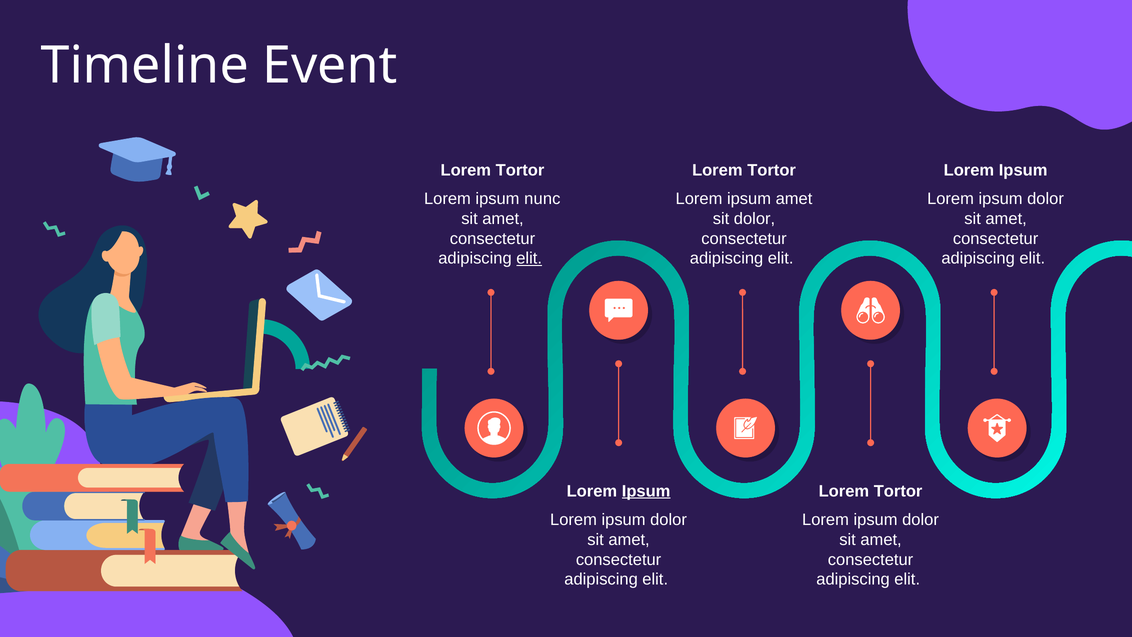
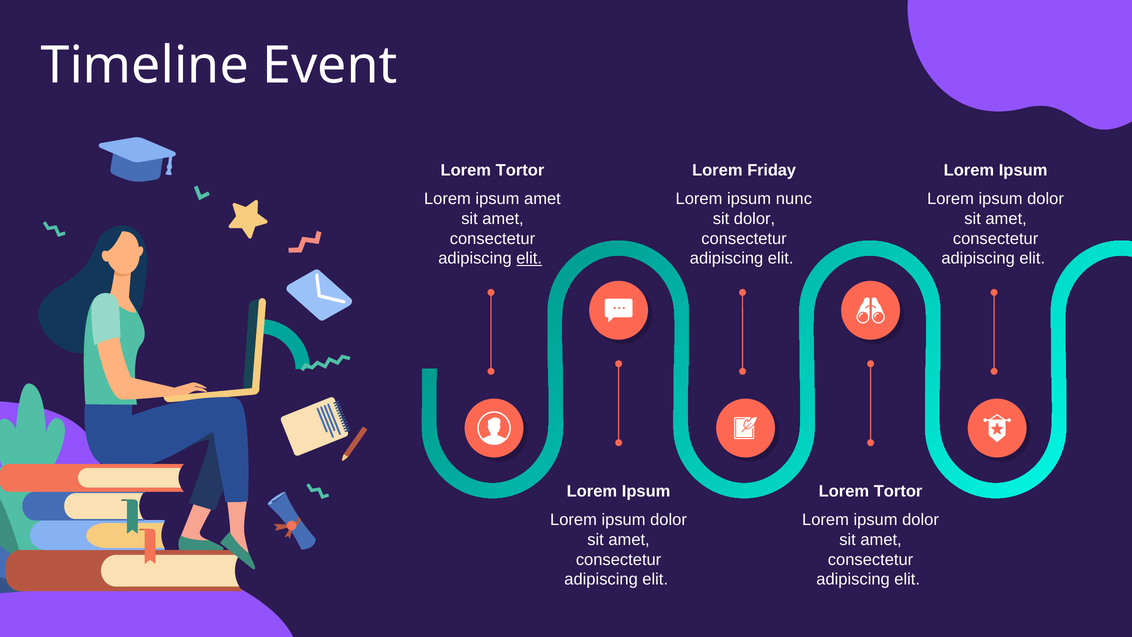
Tortor: Tortor -> Friday (772, 170)
ipsum nunc: nunc -> amet (542, 199)
ipsum amet: amet -> nunc (794, 199)
Ipsum underline: present -> none (646, 491)
